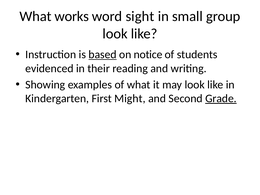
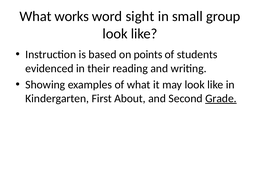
based underline: present -> none (103, 55)
notice: notice -> points (148, 55)
Might: Might -> About (130, 98)
